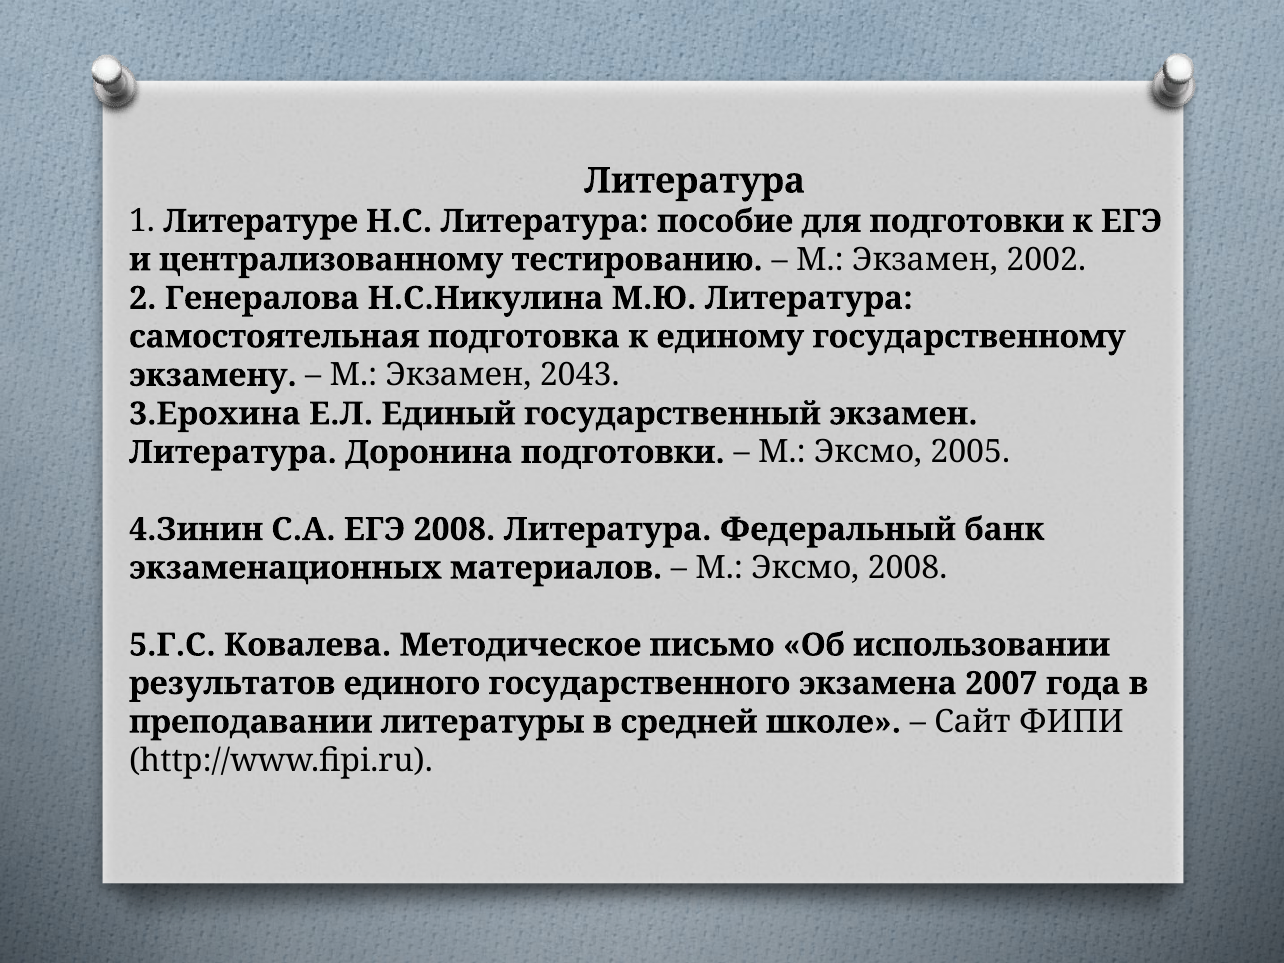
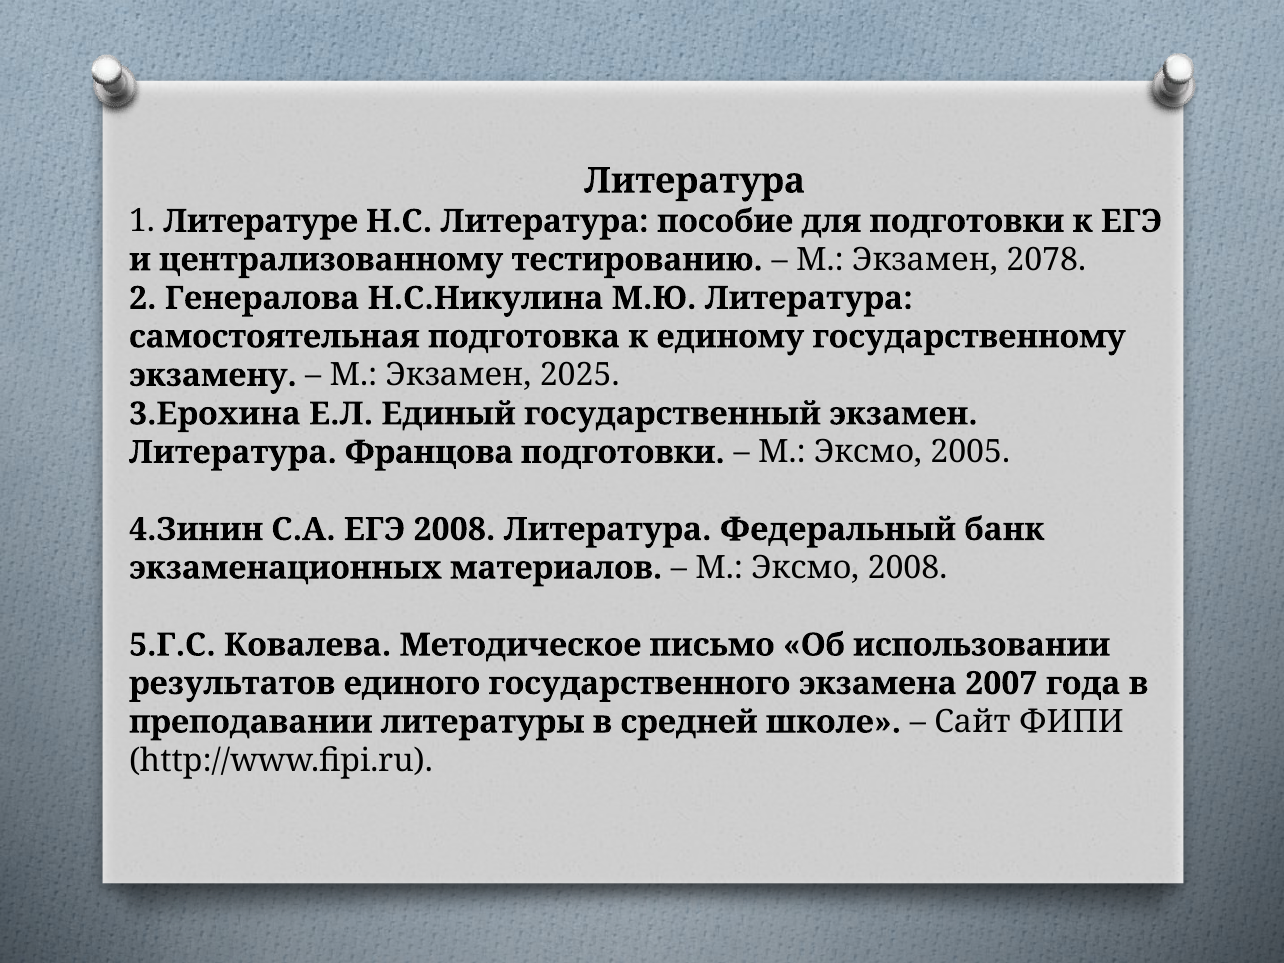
2002: 2002 -> 2078 (1046, 260)
2043: 2043 -> 2025 (580, 375)
Доронина: Доронина -> Францова (429, 452)
